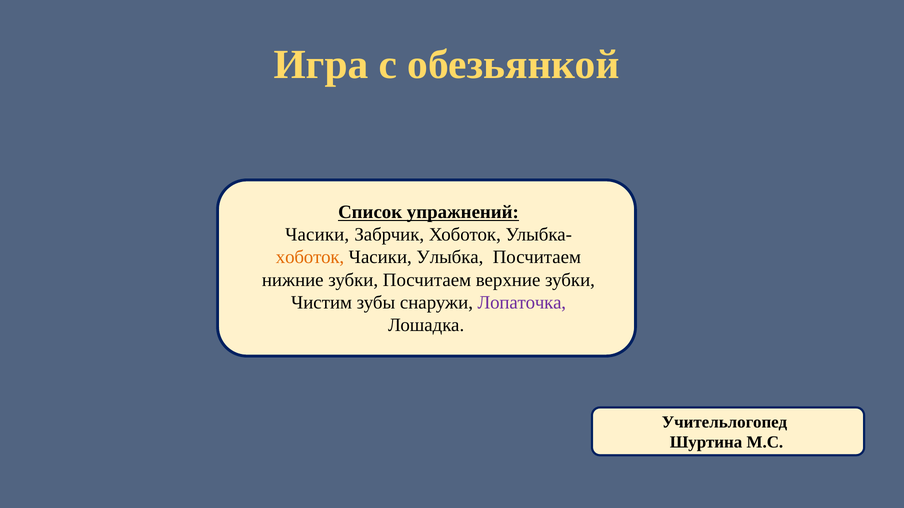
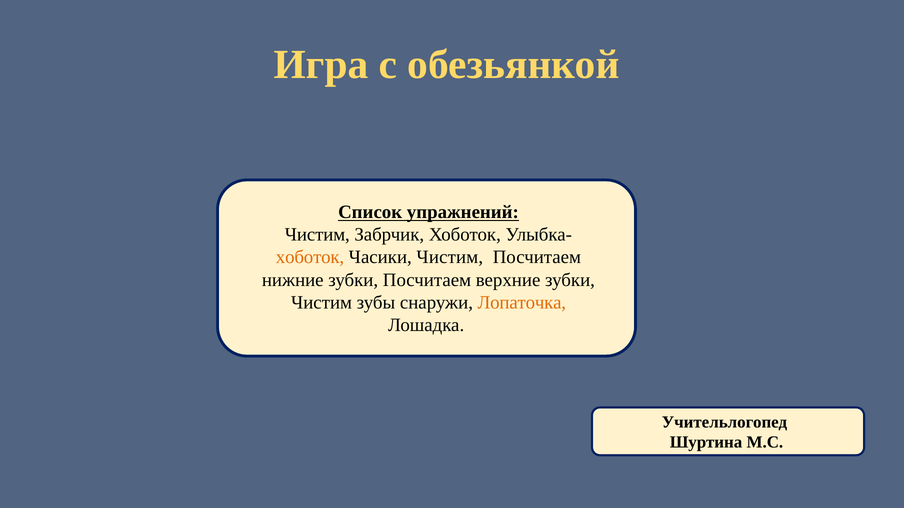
Часики: Часики -> Чистим (317, 235)
Часики Улыбка: Улыбка -> Чистим (450, 257)
Лопаточка colour: purple -> orange (522, 303)
